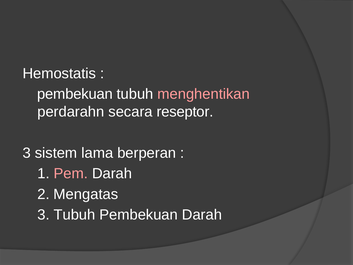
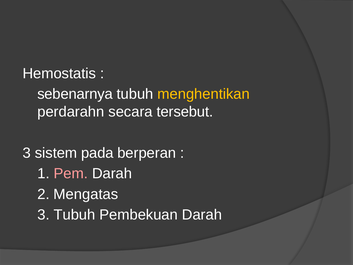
pembekuan: pembekuan -> sebenarnya (75, 94)
menghentikan colour: pink -> yellow (204, 94)
reseptor: reseptor -> tersebut (185, 112)
lama: lama -> pada (97, 153)
